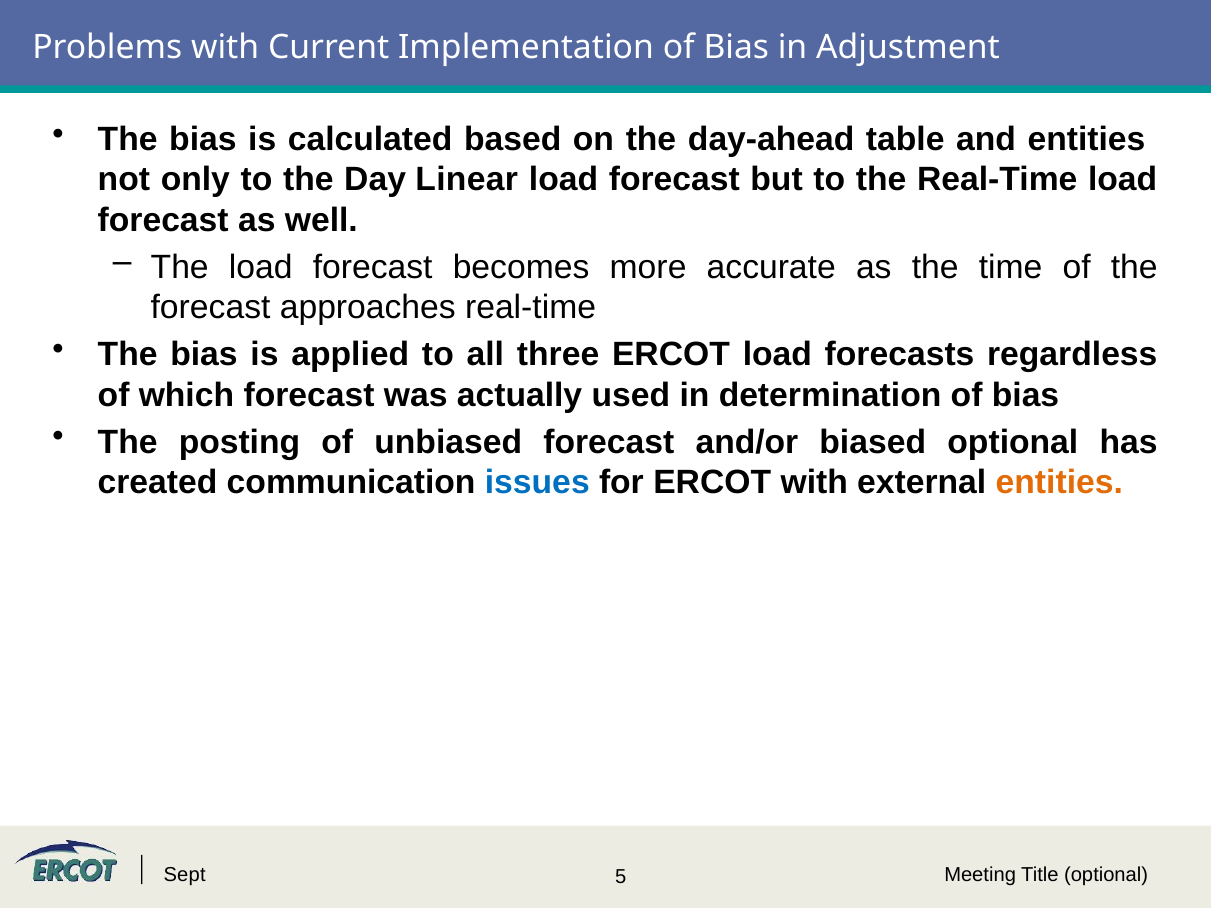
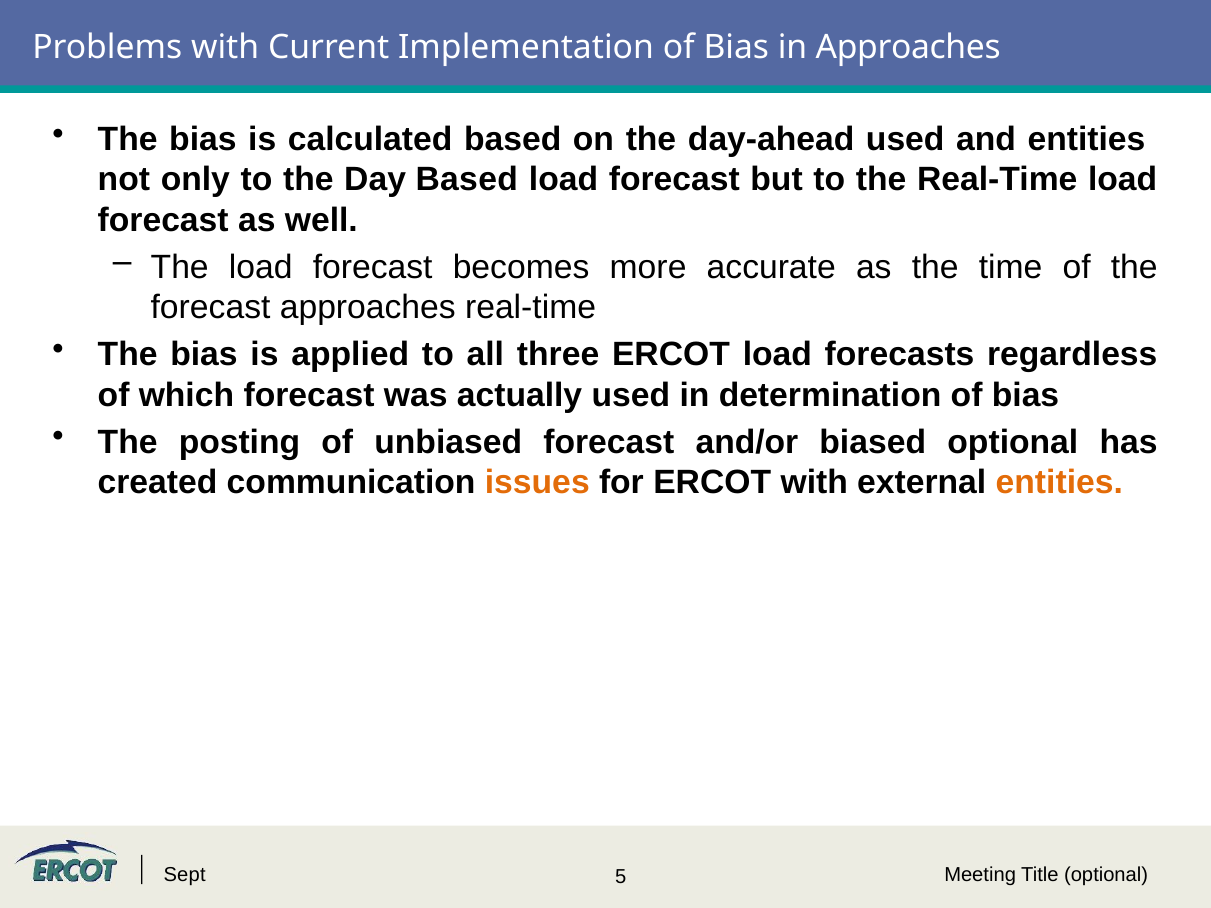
in Adjustment: Adjustment -> Approaches (908, 48)
day-ahead table: table -> used (905, 139)
Day Linear: Linear -> Based (467, 180)
issues colour: blue -> orange (537, 483)
